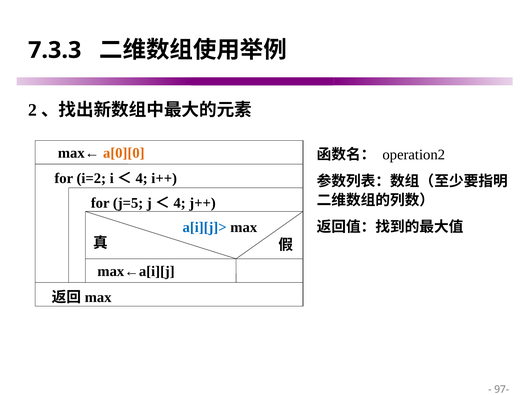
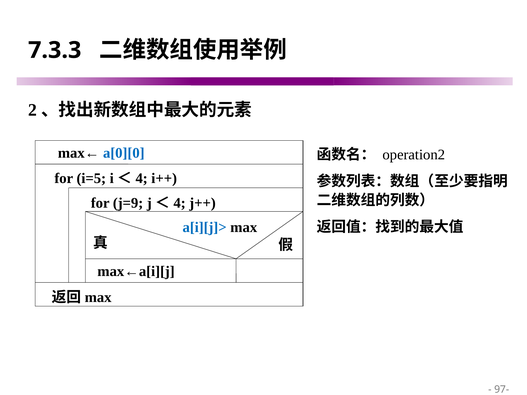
a[0][0 colour: orange -> blue (124, 153)
i=2: i=2 -> i=5 (91, 178)
j=5: j=5 -> j=9 (128, 203)
